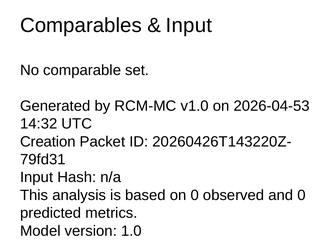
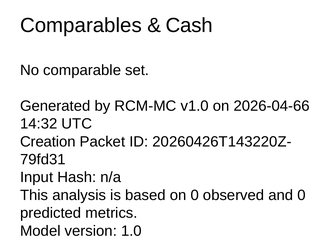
Input: Input -> Cash (189, 25)
2026-04-53: 2026-04-53 -> 2026-04-66 (272, 106)
